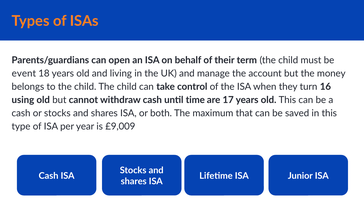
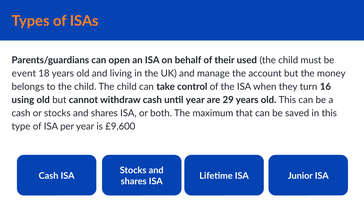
term: term -> used (247, 60)
until time: time -> year (195, 100)
17: 17 -> 29 (228, 100)
£9,009: £9,009 -> £9,600 (120, 126)
